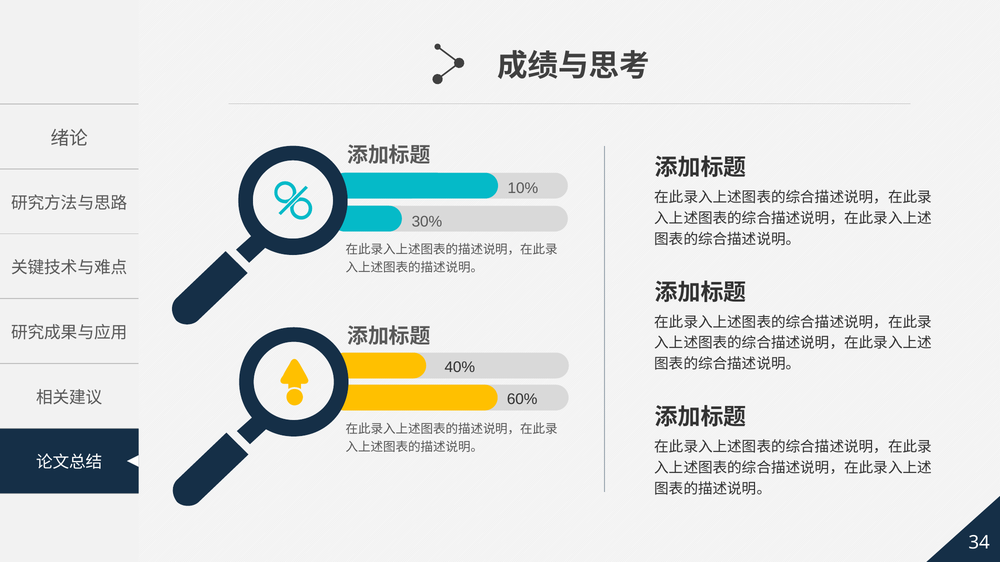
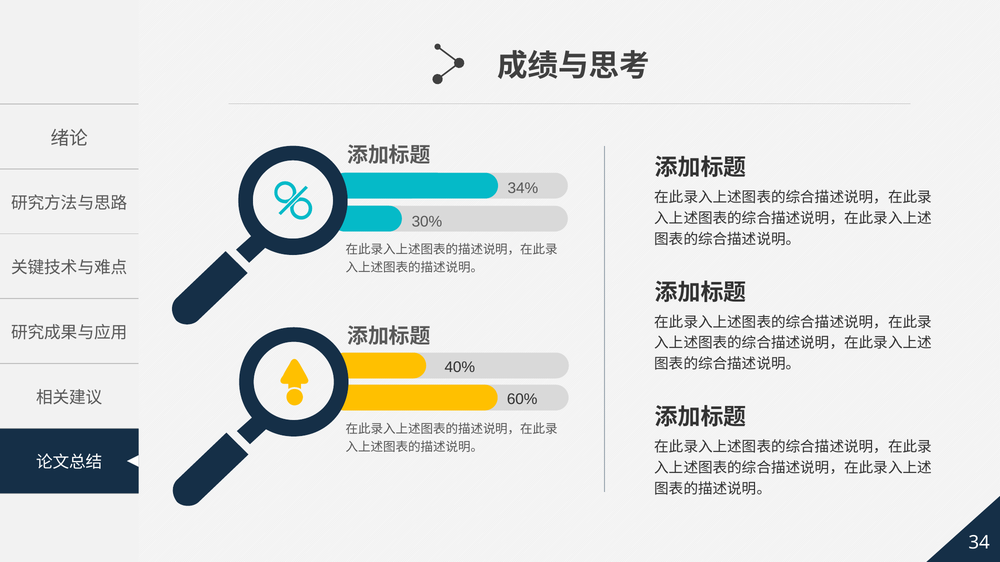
10%: 10% -> 34% (523, 188)
